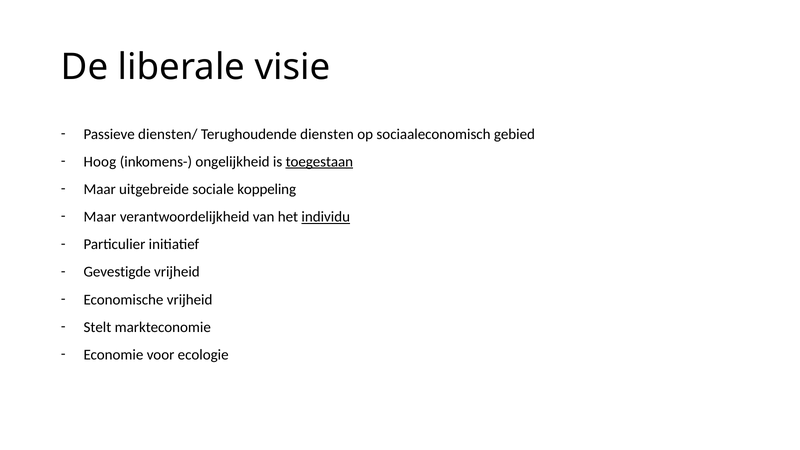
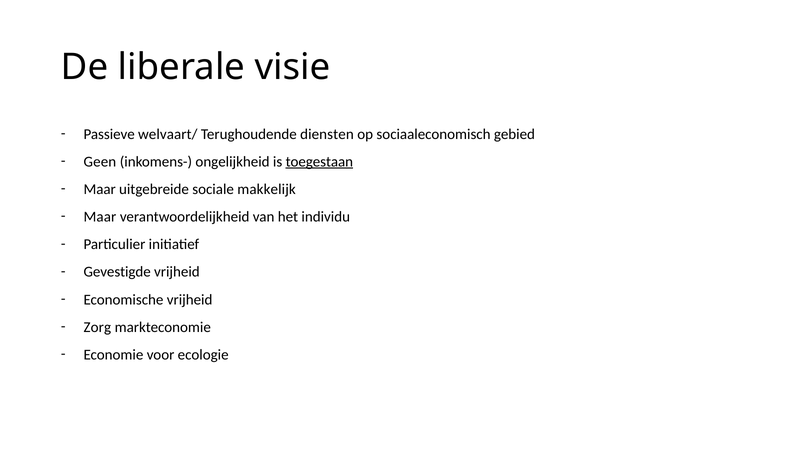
diensten/: diensten/ -> welvaart/ (168, 134)
Hoog: Hoog -> Geen (100, 162)
koppeling: koppeling -> makkelijk (267, 189)
individu underline: present -> none (326, 217)
Stelt: Stelt -> Zorg (97, 327)
